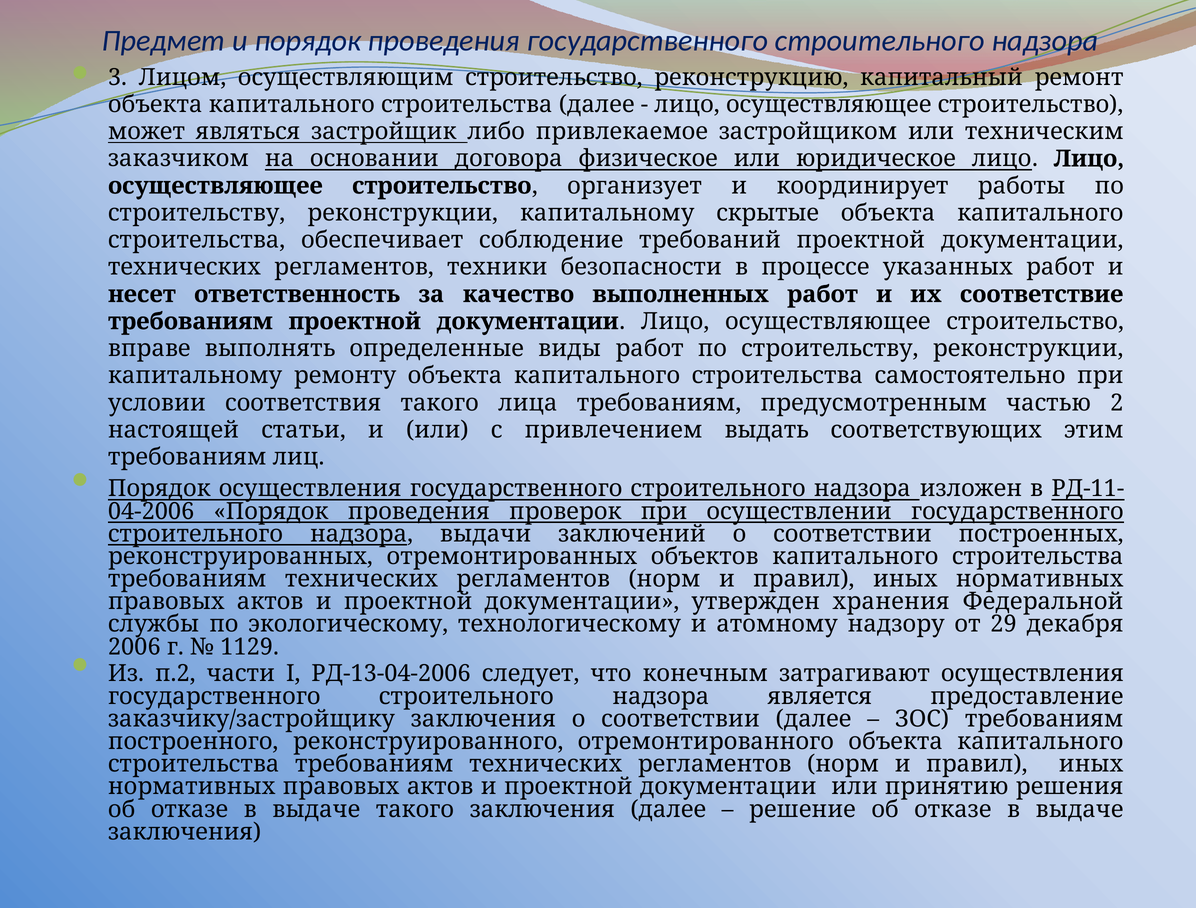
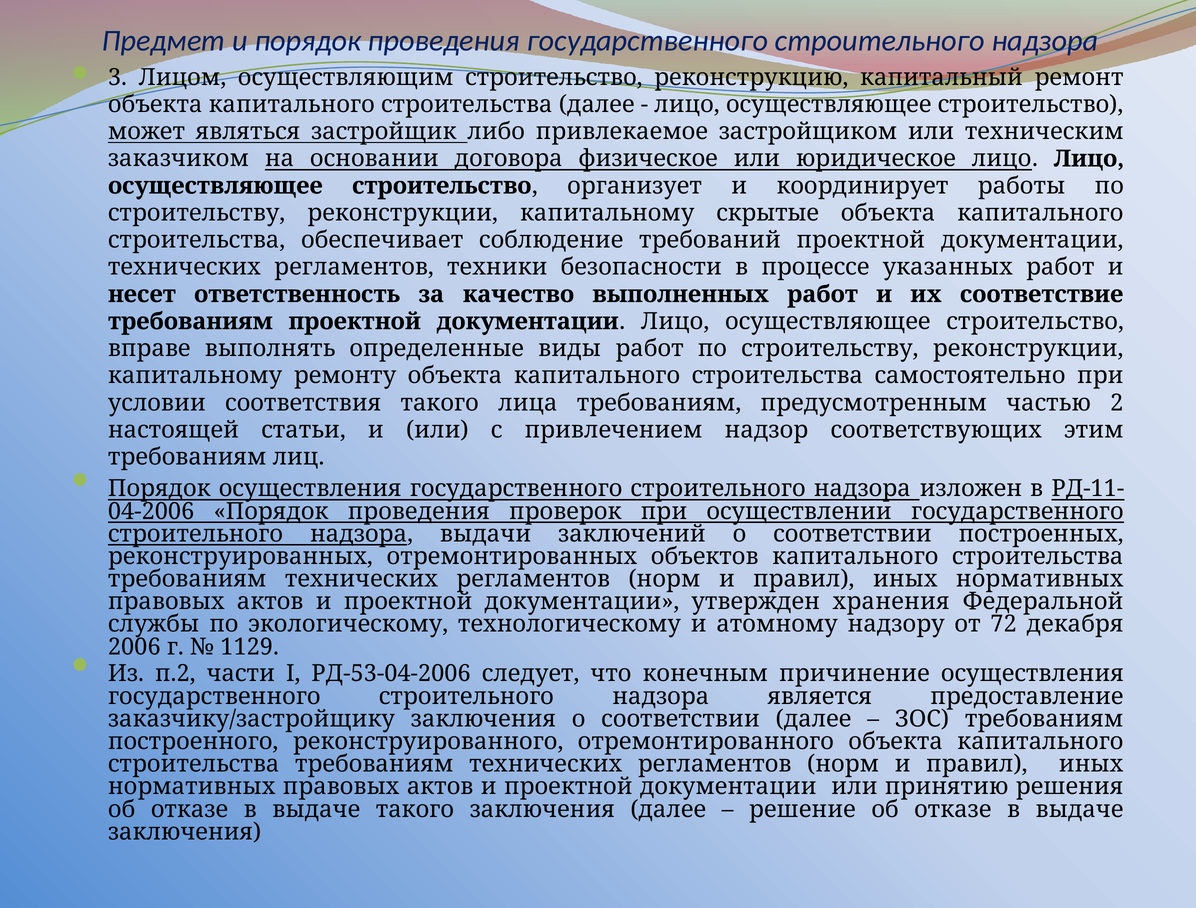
выдать: выдать -> надзор (766, 430)
29: 29 -> 72 (1004, 624)
РД-13-04-2006: РД-13-04-2006 -> РД-53-04-2006 (391, 673)
затрагивают: затрагивают -> причинение (854, 673)
